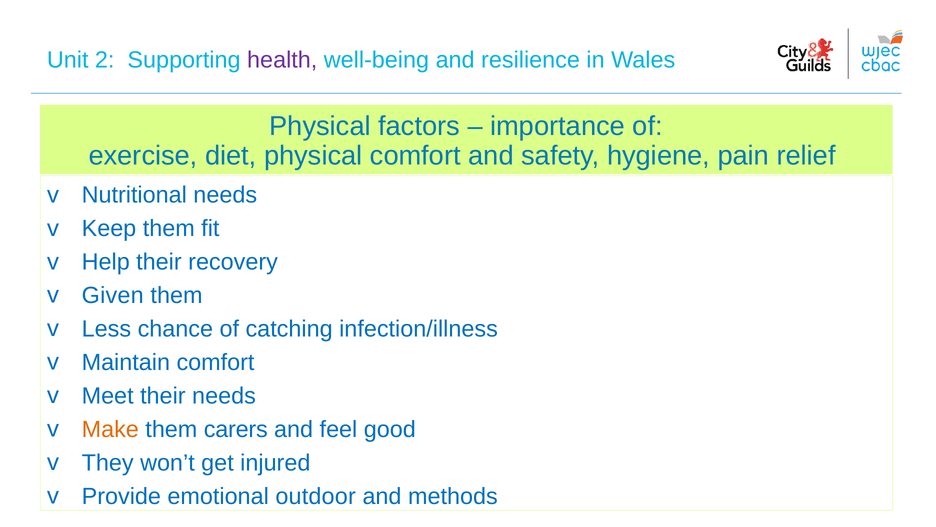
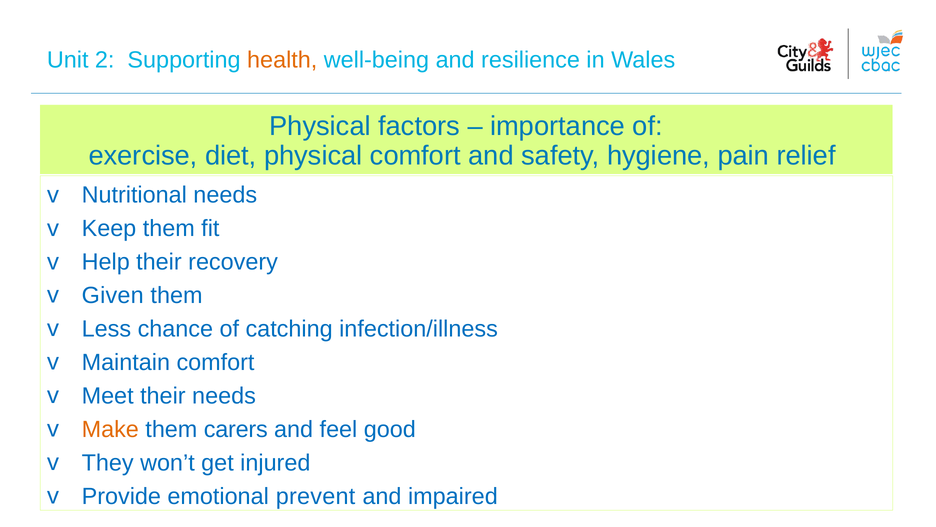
health colour: purple -> orange (282, 60)
outdoor: outdoor -> prevent (316, 496)
methods: methods -> impaired (453, 496)
